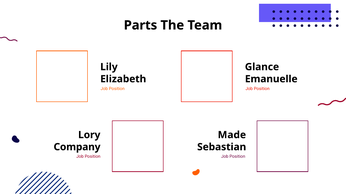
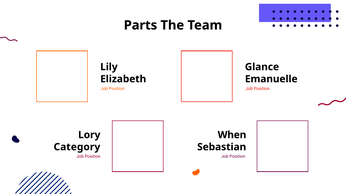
Made: Made -> When (232, 135)
Company: Company -> Category (77, 147)
